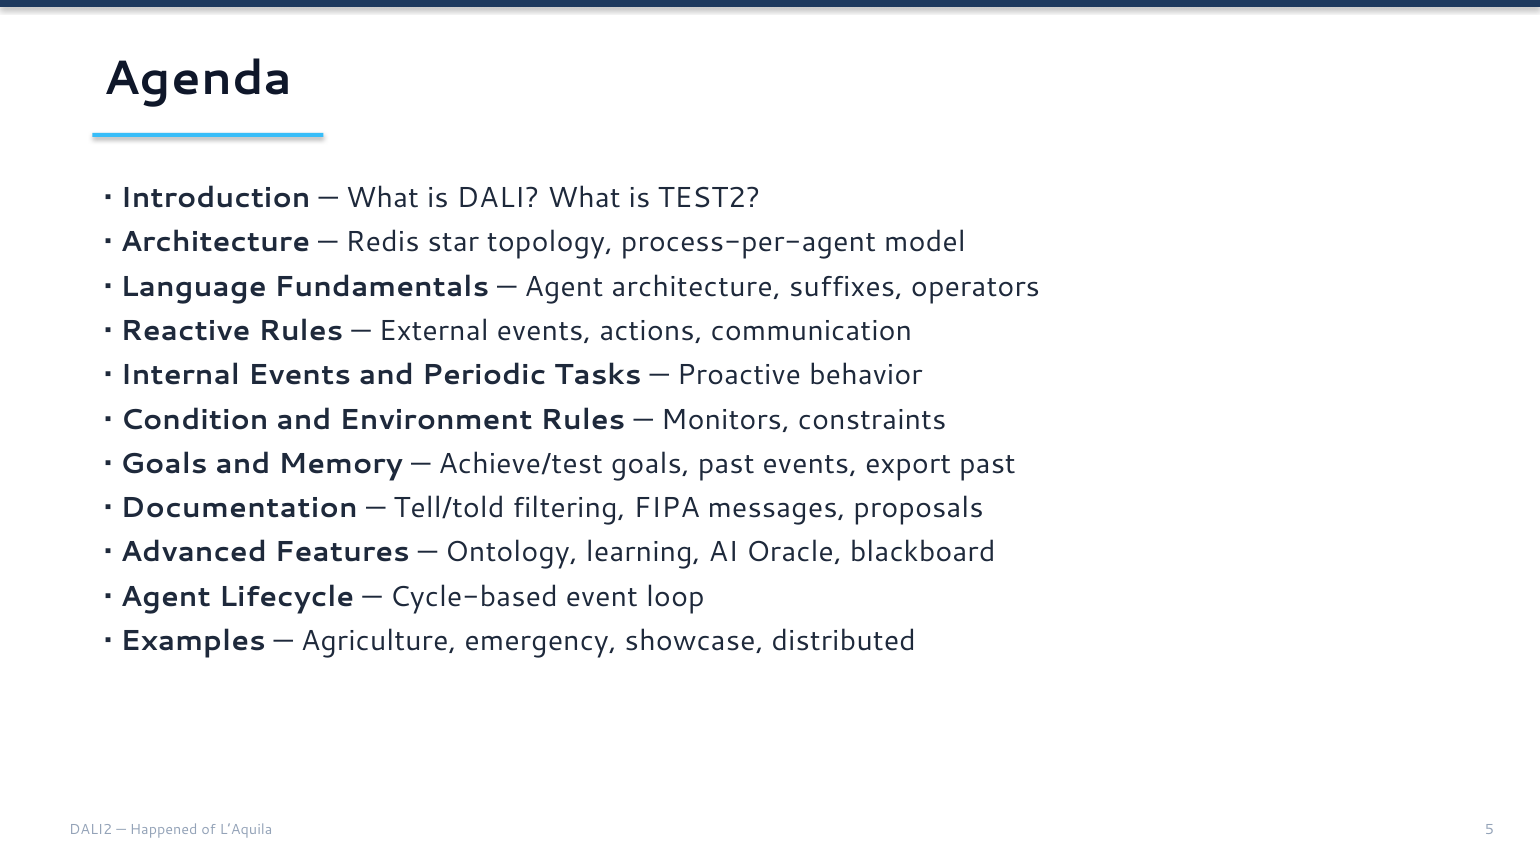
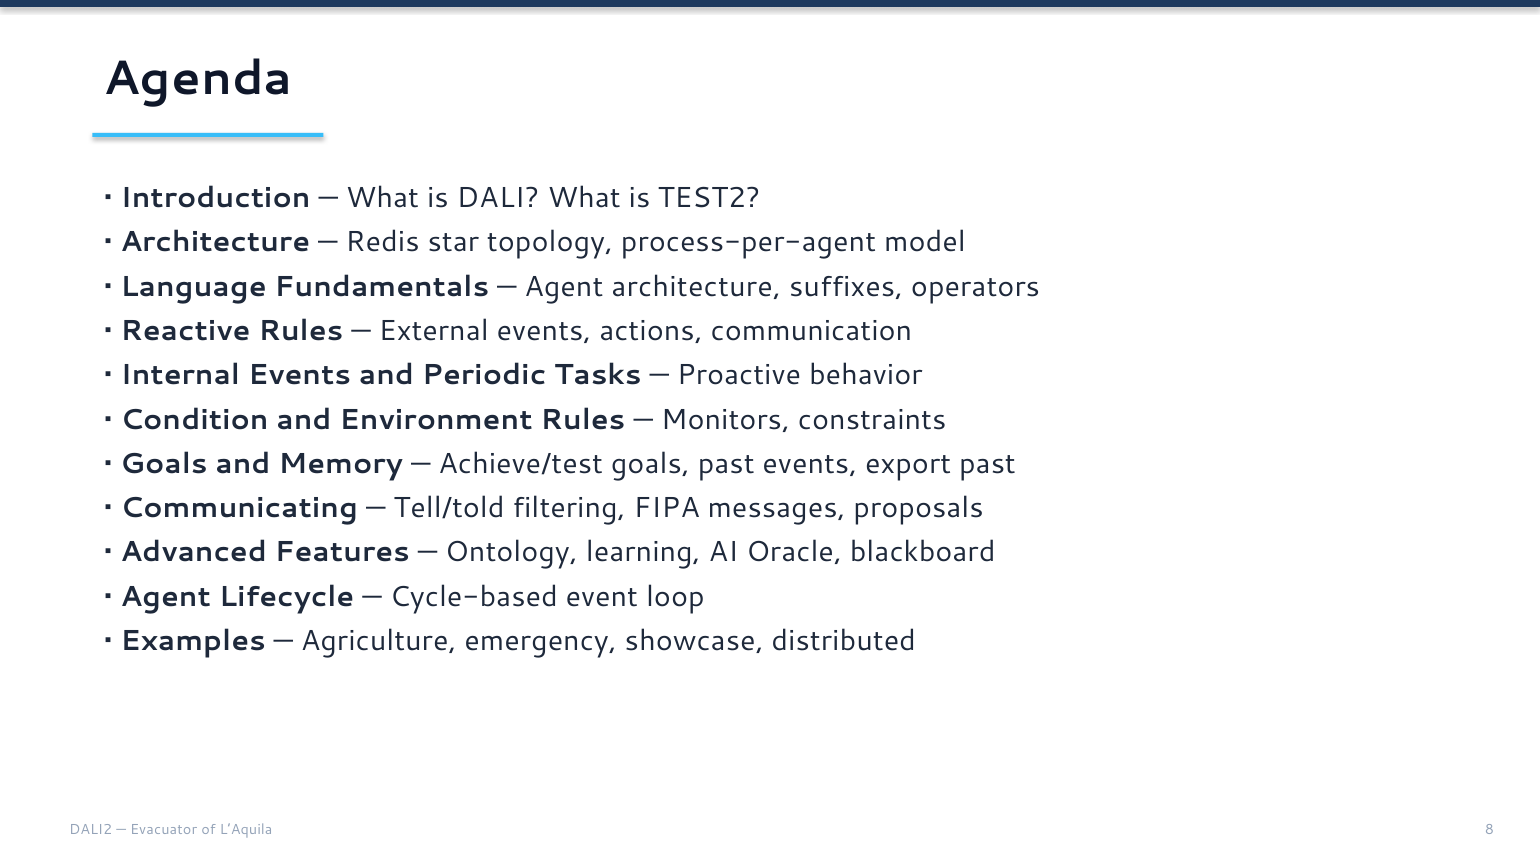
Documentation: Documentation -> Communicating (239, 508)
Happened: Happened -> Evacuator (164, 830)
5: 5 -> 8 (1490, 830)
